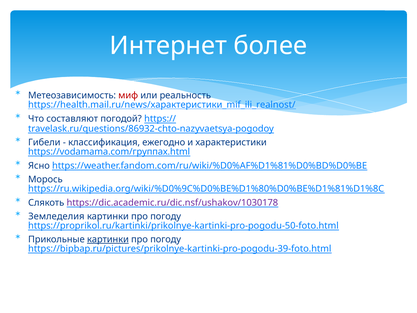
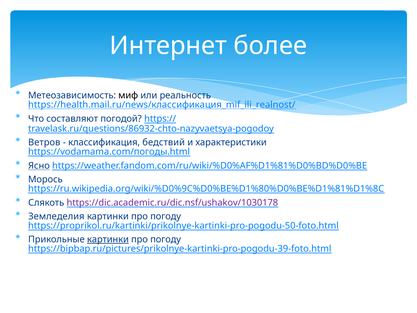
миф colour: red -> black (128, 95)
https://health.mail.ru/news/характеристики_mif_ili_realnost/: https://health.mail.ru/news/характеристики_mif_ili_realnost/ -> https://health.mail.ru/news/классификация_mif_ili_realnost/ (162, 105)
Гибели: Гибели -> Ветров (44, 142)
ежегодно: ежегодно -> бедствий (164, 142)
https://vodamama.com/группах.html: https://vodamama.com/группах.html -> https://vodamama.com/погоды.html (109, 152)
Ясно underline: none -> present (39, 166)
